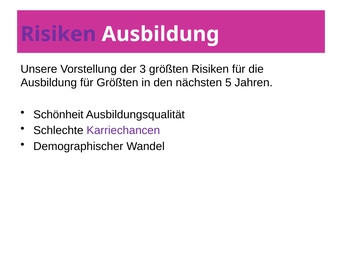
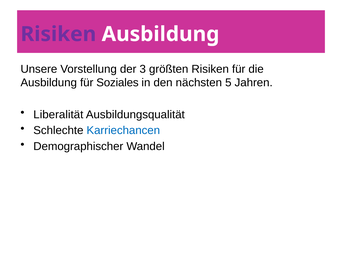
für Größten: Größten -> Soziales (117, 83)
Schönheit: Schönheit -> Liberalität (58, 115)
Karriechancen colour: purple -> blue (123, 131)
